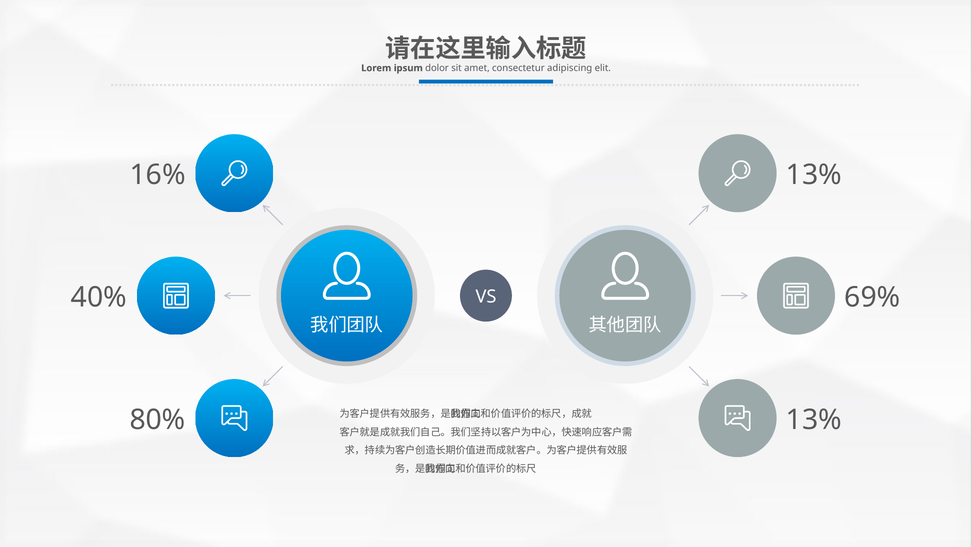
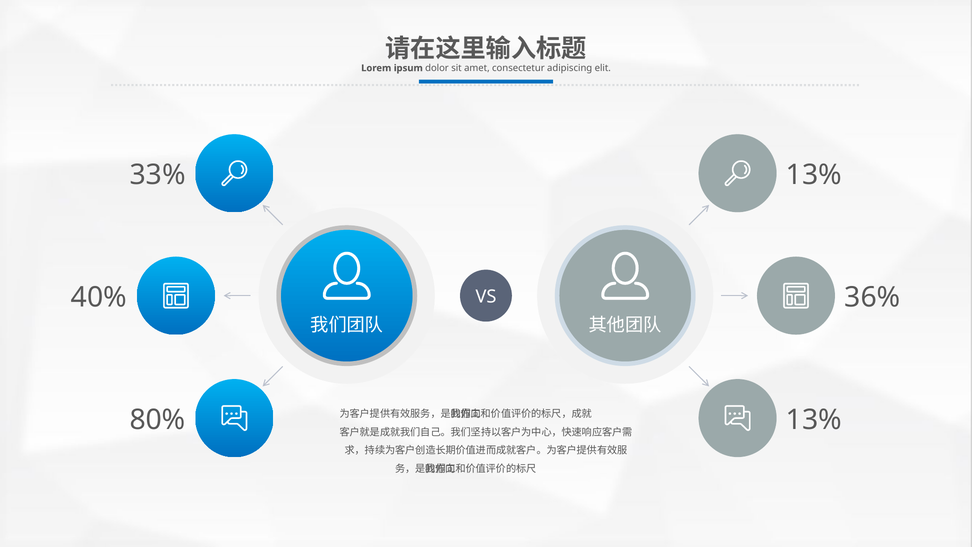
16%: 16% -> 33% (158, 175)
69%: 69% -> 36% (872, 297)
